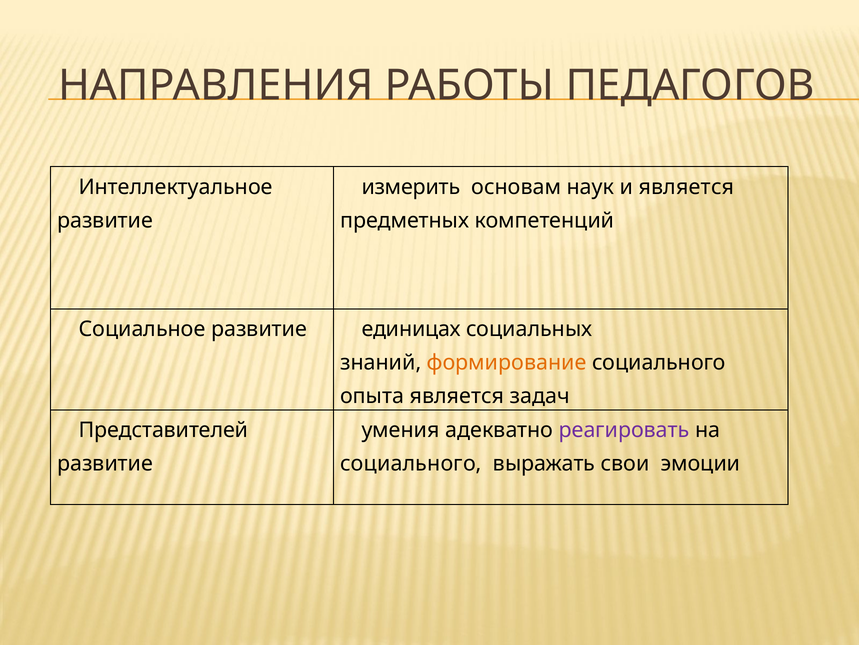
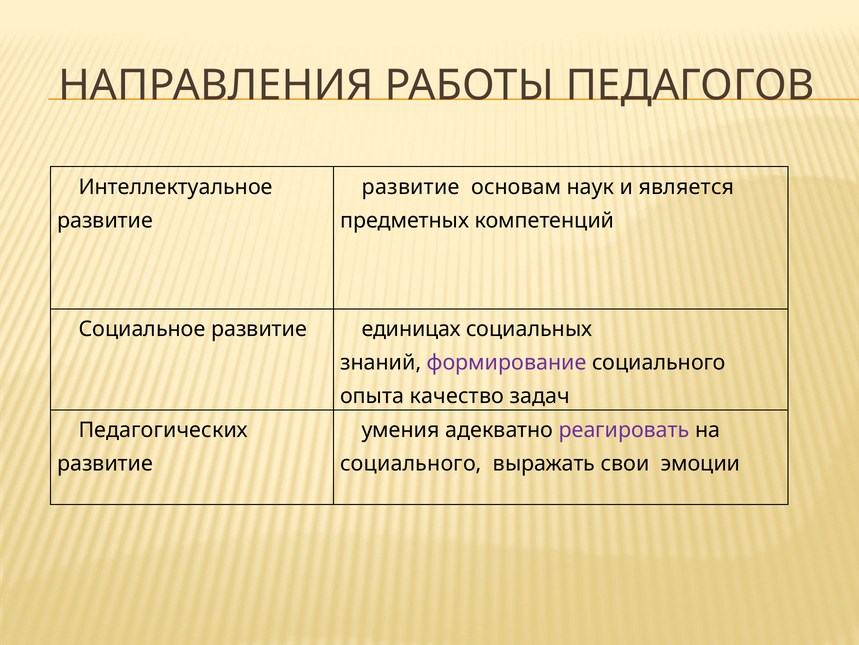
измерить: измерить -> развитие (411, 187)
формирование colour: orange -> purple (507, 362)
опыта является: является -> качество (457, 396)
Представителей: Представителей -> Педагогических (163, 430)
